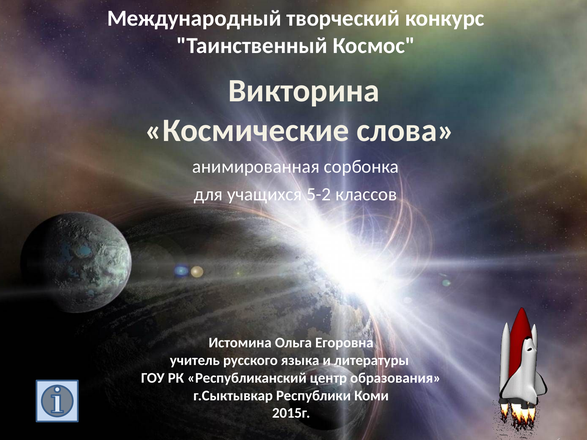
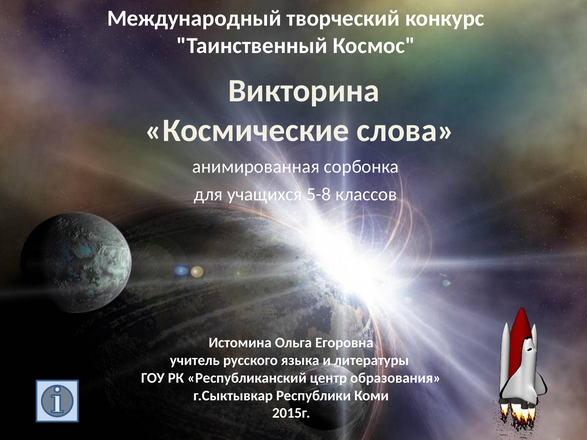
5-2: 5-2 -> 5-8 (319, 195)
